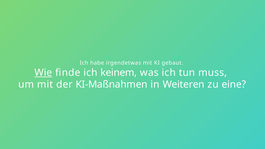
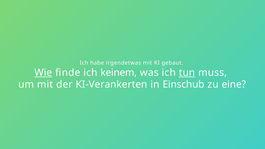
tun underline: none -> present (187, 73)
KI-Maßnahmen: KI-Maßnahmen -> KI-Verankerten (112, 84)
Weiteren: Weiteren -> Einschub (184, 84)
